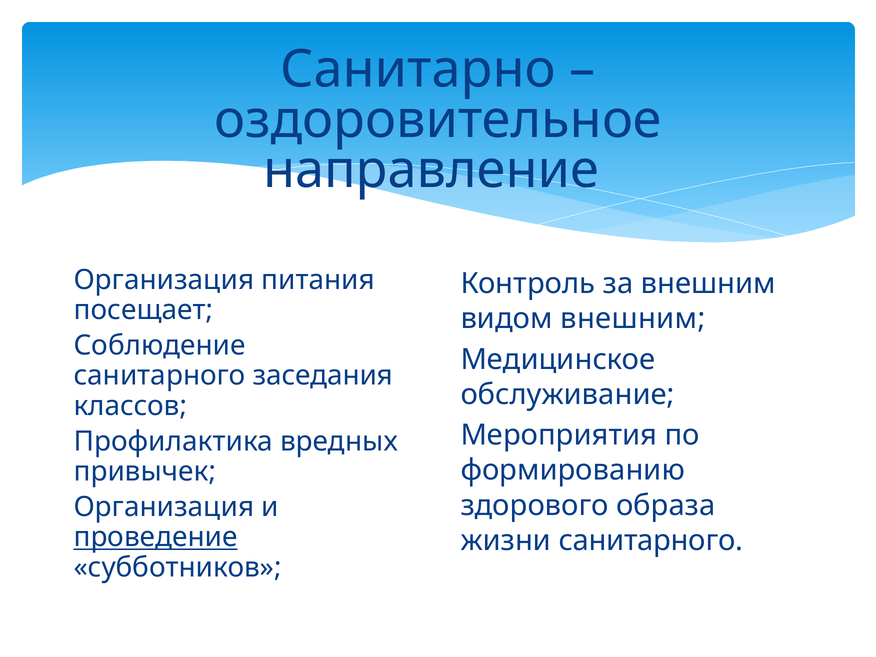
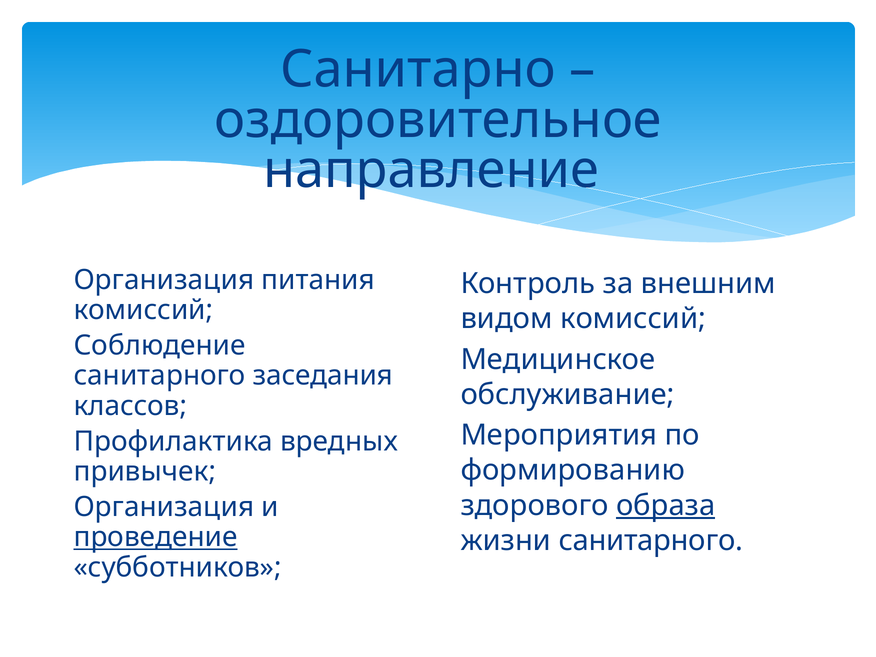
посещает: посещает -> комиссий (143, 310)
видом внешним: внешним -> комиссий (633, 319)
образа underline: none -> present (666, 505)
